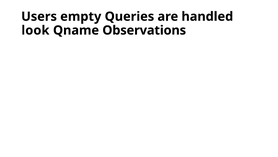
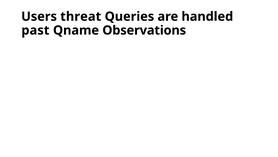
empty: empty -> threat (81, 16)
look: look -> past (35, 30)
